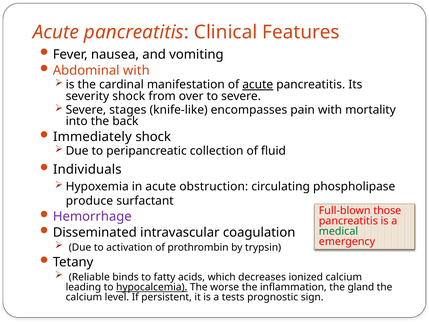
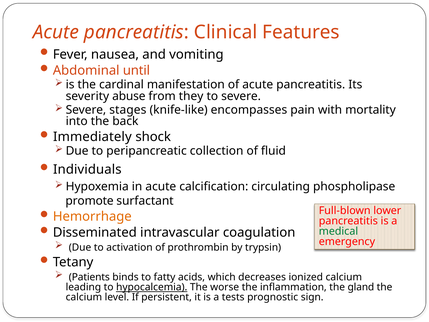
Abdominal with: with -> until (136, 70)
acute underline: present -> none (258, 85)
severity shock: shock -> abuse (129, 96)
over: over -> they (191, 96)
obstruction: obstruction -> calcification (214, 187)
produce: produce -> promote (90, 201)
those: those -> lower (387, 211)
Hemorrhage colour: purple -> orange (92, 216)
Reliable: Reliable -> Patients (89, 277)
